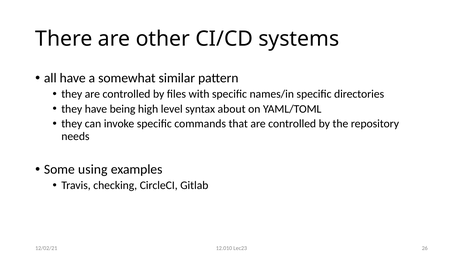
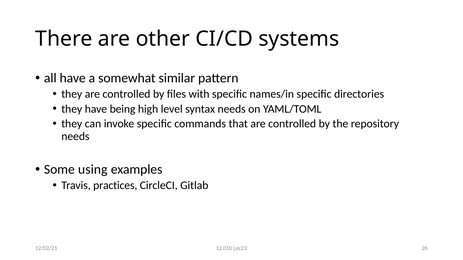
syntax about: about -> needs (232, 109)
checking: checking -> practices (115, 186)
